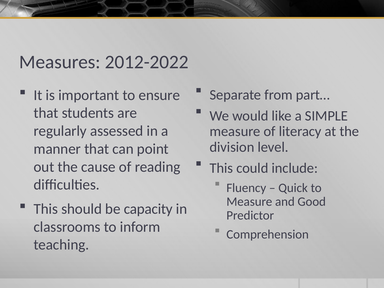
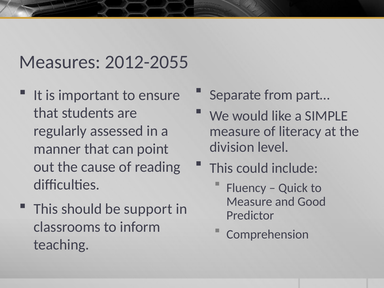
2012-2022: 2012-2022 -> 2012-2055 (147, 62)
capacity: capacity -> support (148, 209)
